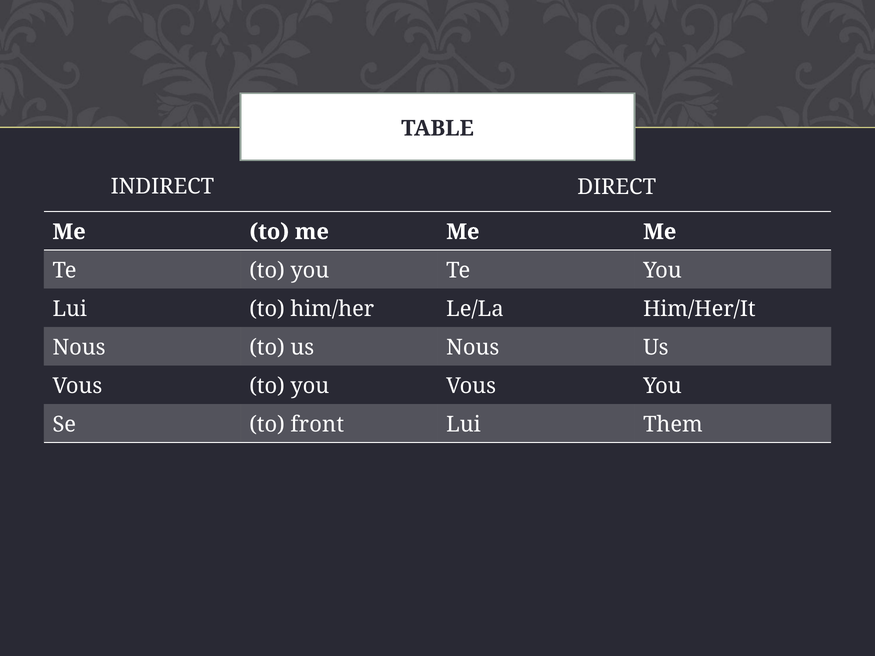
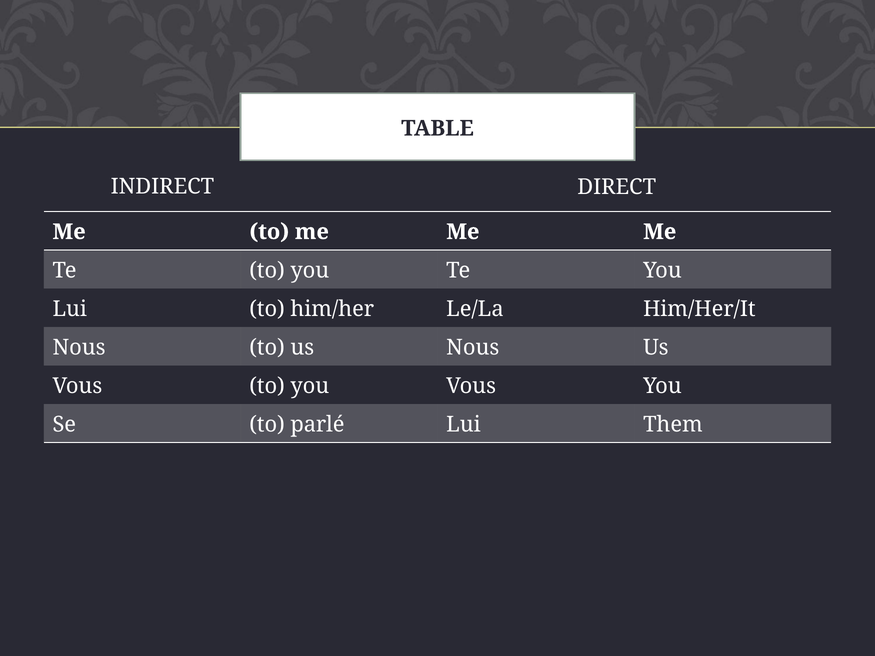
front: front -> parlé (317, 425)
